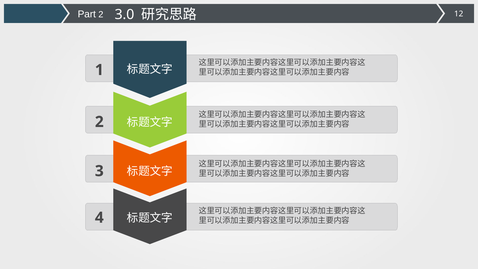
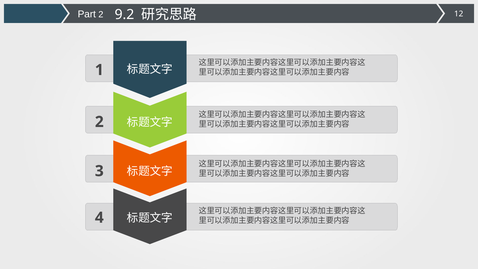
3.0: 3.0 -> 9.2 (124, 15)
